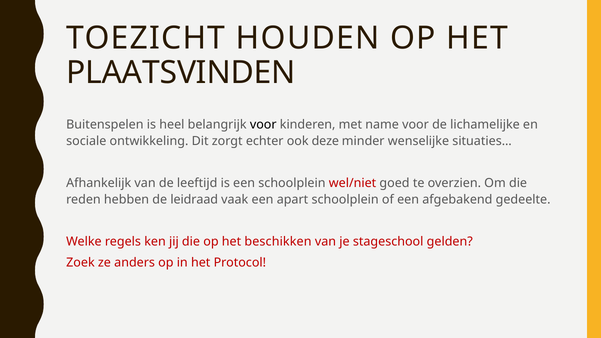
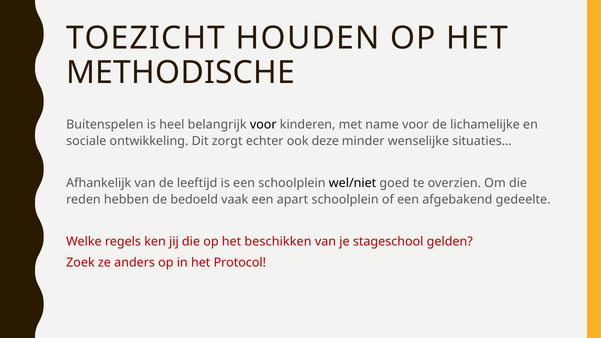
PLAATSVINDEN: PLAATSVINDEN -> METHODISCHE (181, 73)
wel/niet colour: red -> black (353, 183)
leidraad: leidraad -> bedoeld (194, 200)
